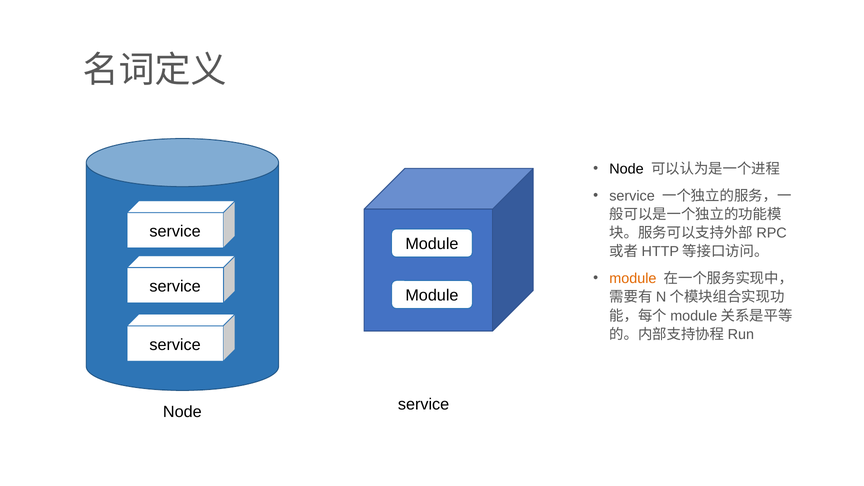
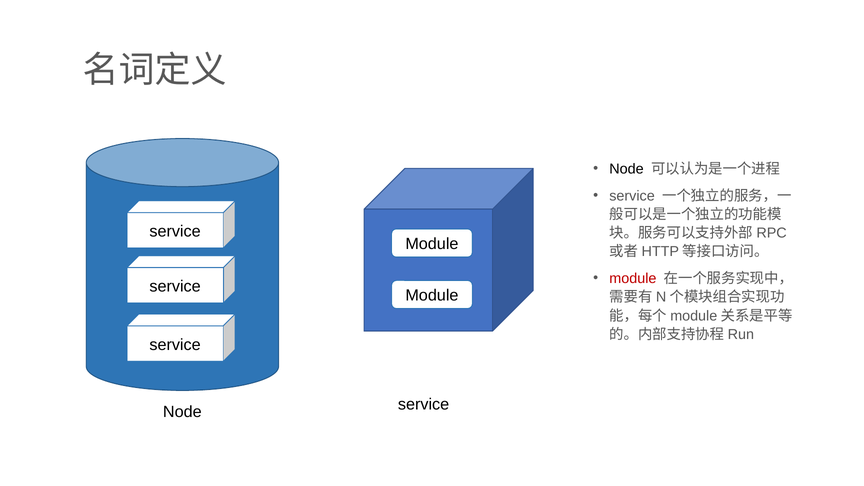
module colour: orange -> red (633, 278)
